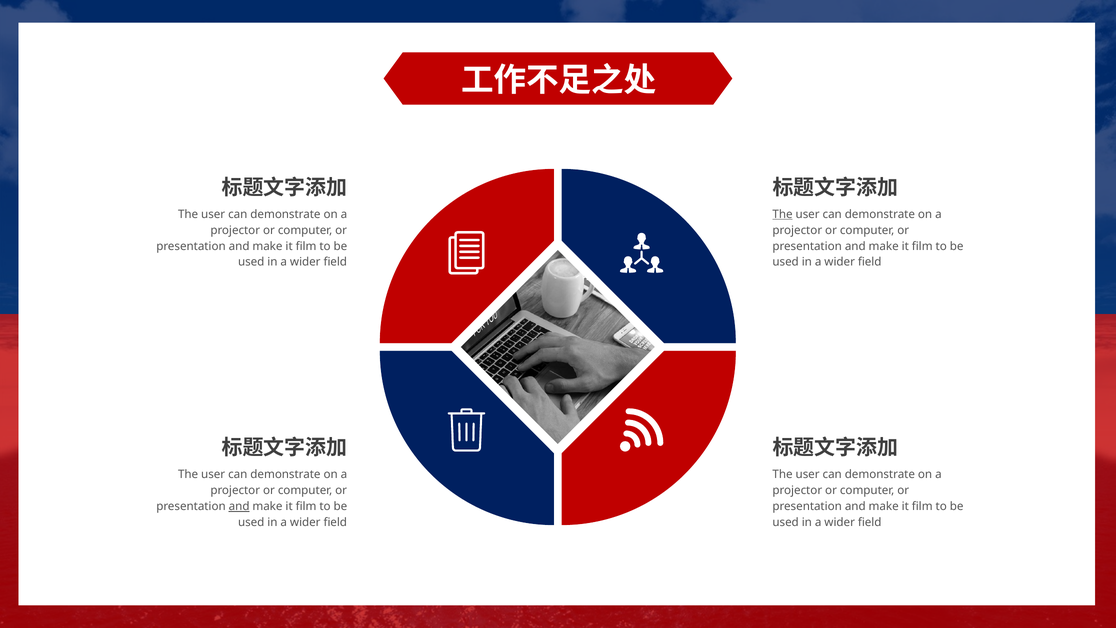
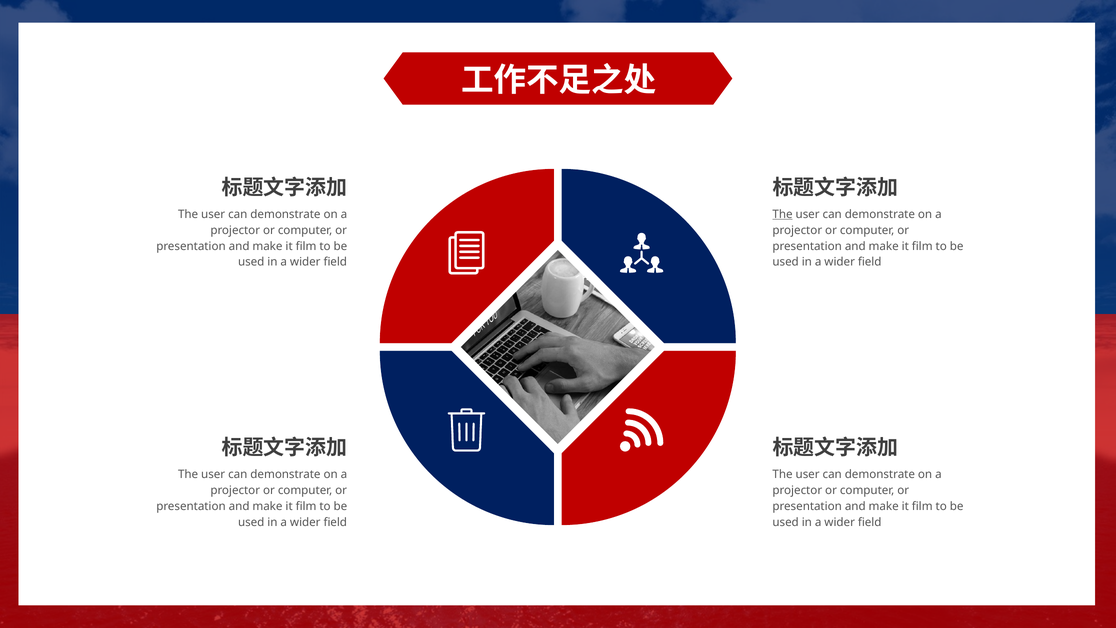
and underline: present -> none (239, 506)
